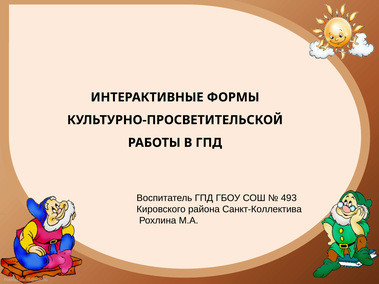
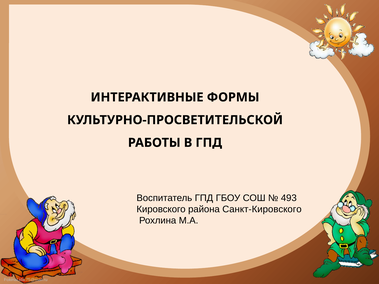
Санкт-Коллектива: Санкт-Коллектива -> Санкт-Кировского (262, 209)
